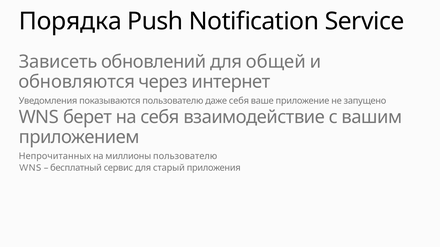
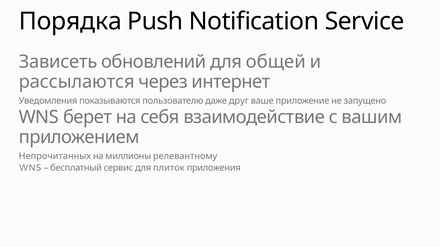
обновляются: обновляются -> рассылаются (77, 82)
даже себя: себя -> друг (239, 101)
миллионы пользователю: пользователю -> релевантному (185, 156)
старый: старый -> плиток (169, 168)
